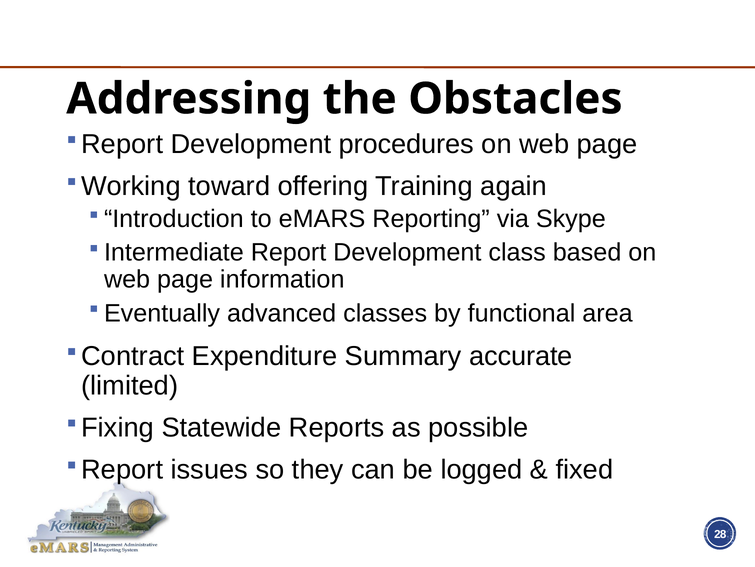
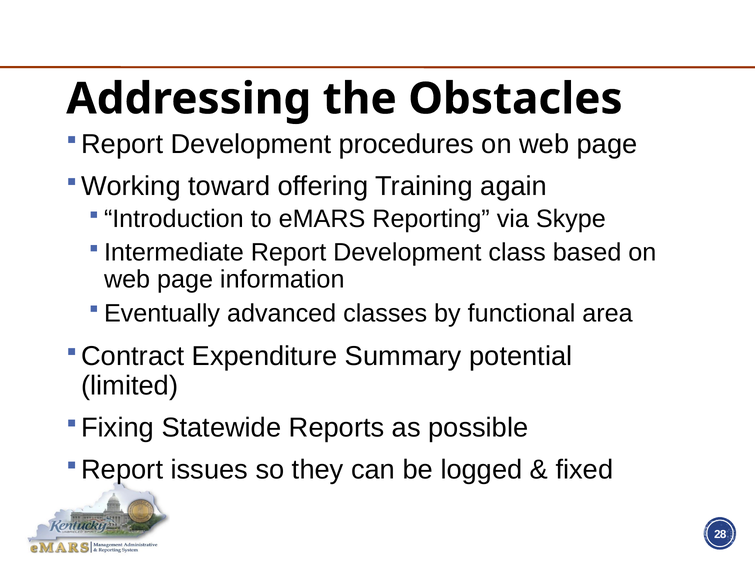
accurate: accurate -> potential (521, 356)
